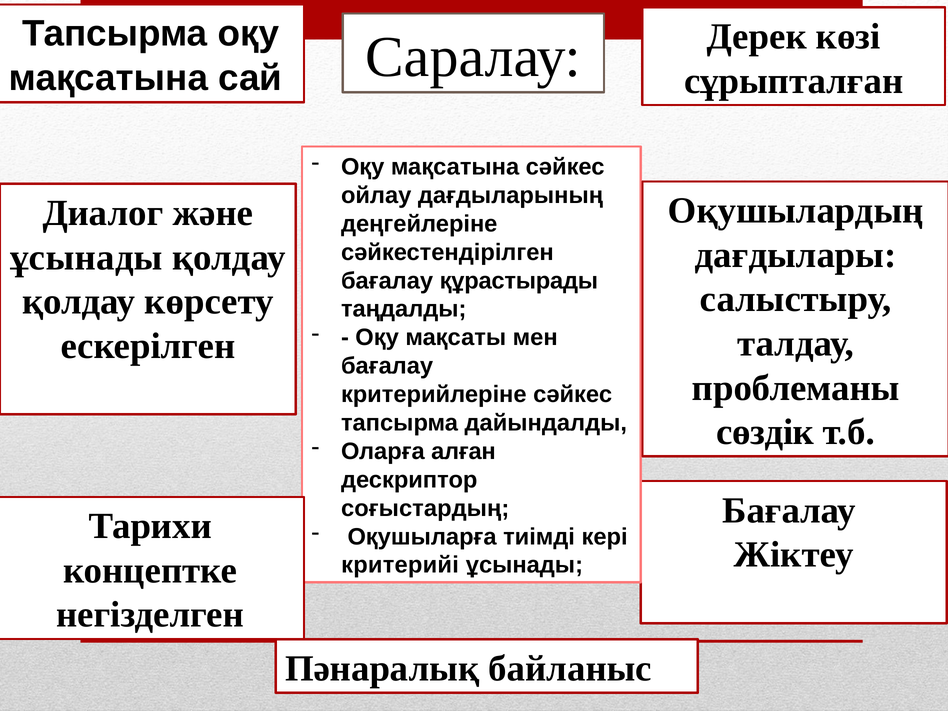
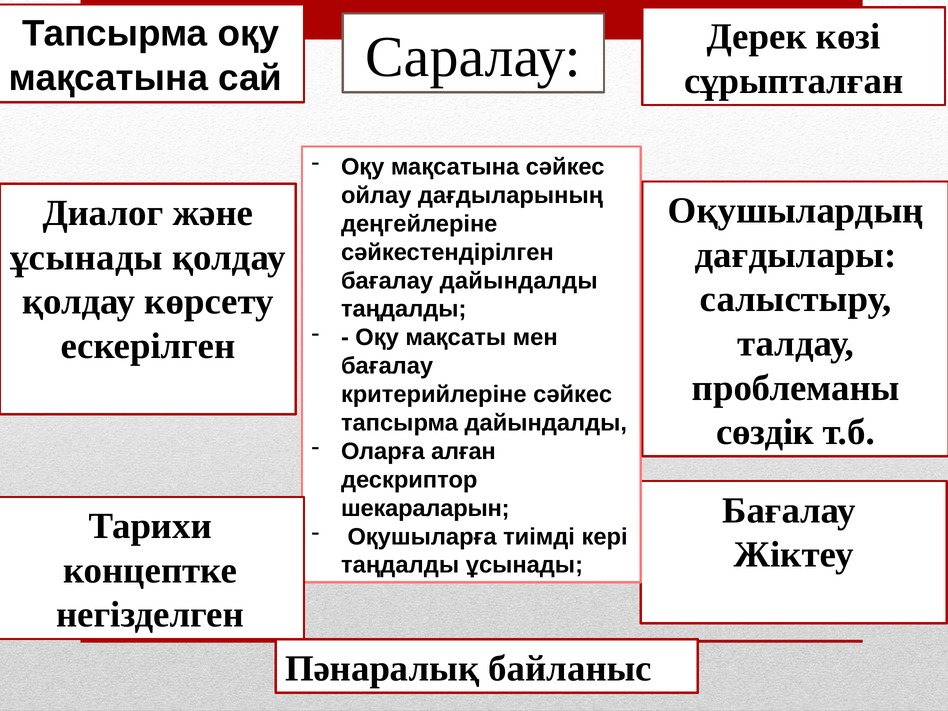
бағалау құрастырады: құрастырады -> дайындалды (519, 281)
соғыстардың: соғыстардың -> шекараларын (425, 508)
критерийі: критерийі -> таңдалды (400, 565)
